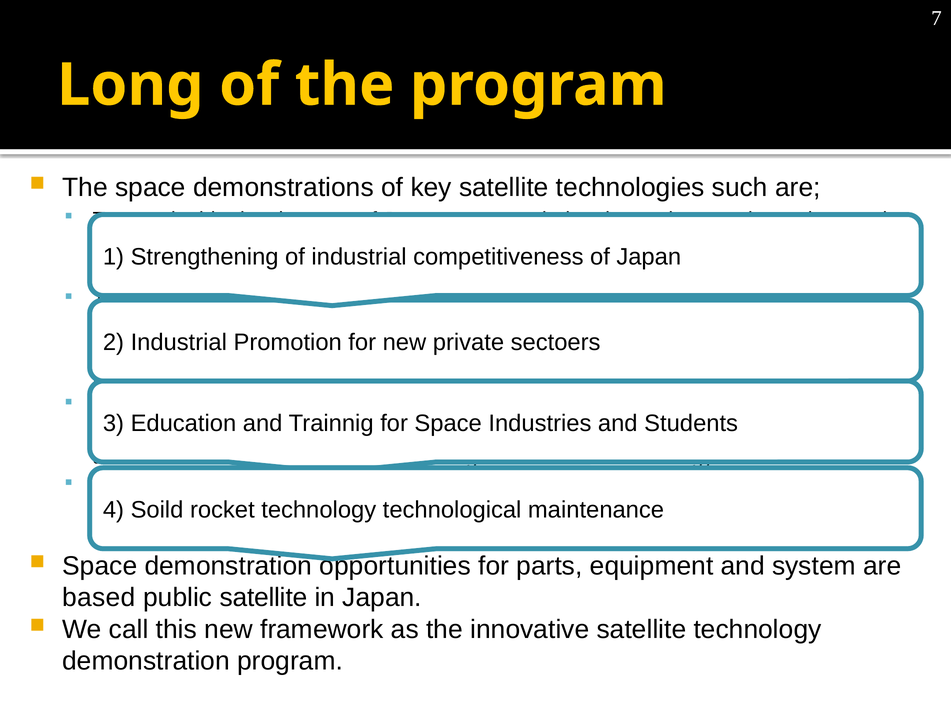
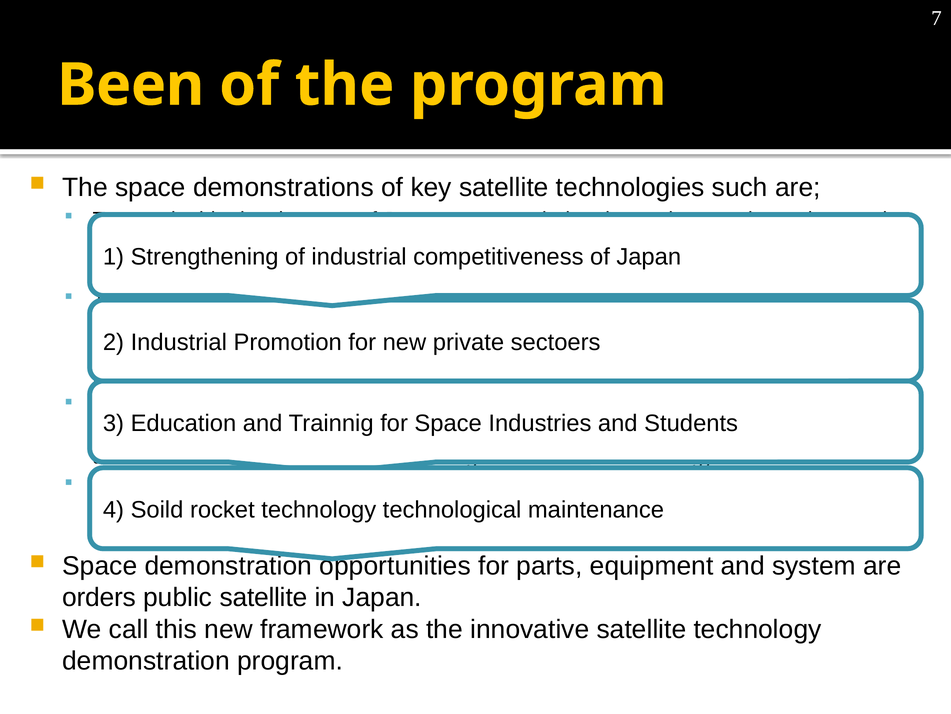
Long: Long -> Been (131, 85)
based: based -> orders (99, 597)
